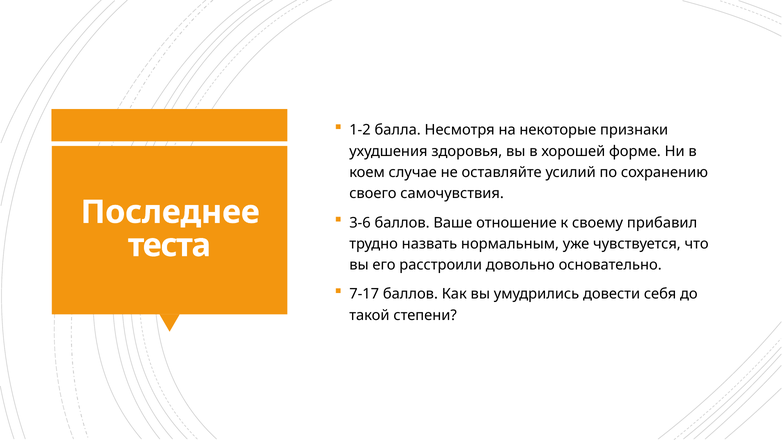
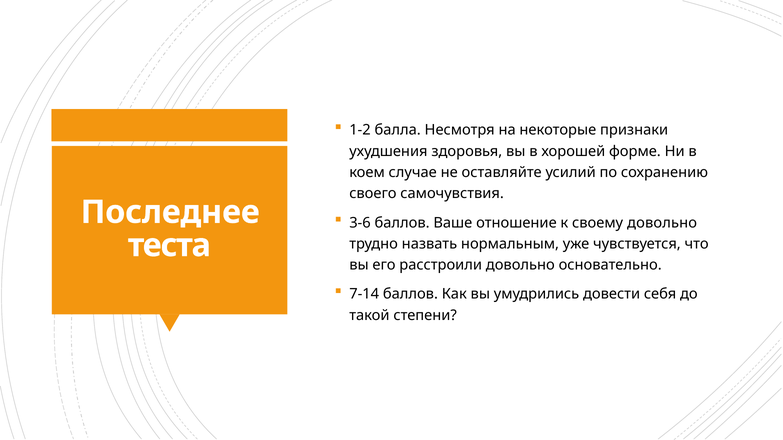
своему прибавил: прибавил -> довольно (662, 223)
7-17: 7-17 -> 7-14 (364, 294)
